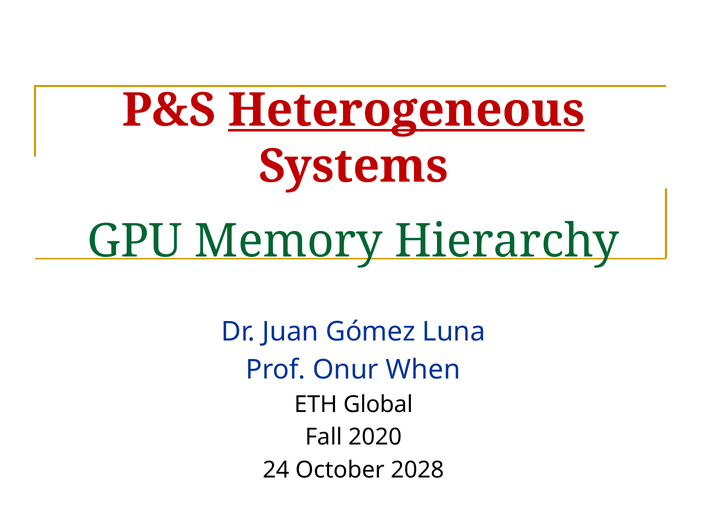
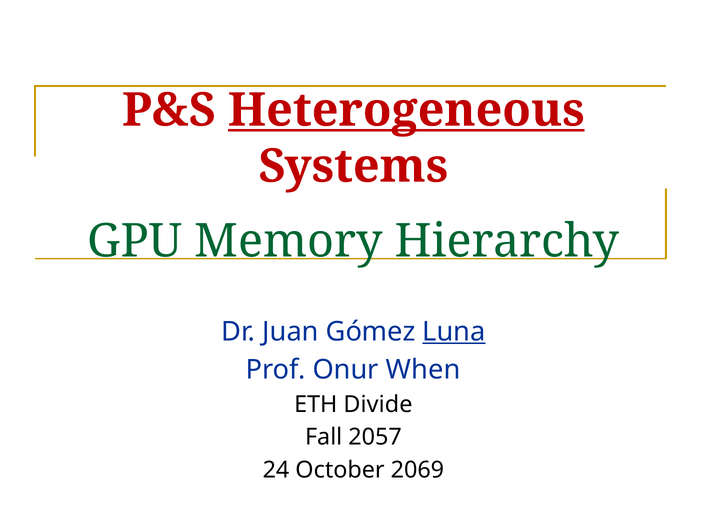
Luna underline: none -> present (454, 331)
Global: Global -> Divide (378, 404)
2020: 2020 -> 2057 (375, 437)
2028: 2028 -> 2069 (417, 470)
